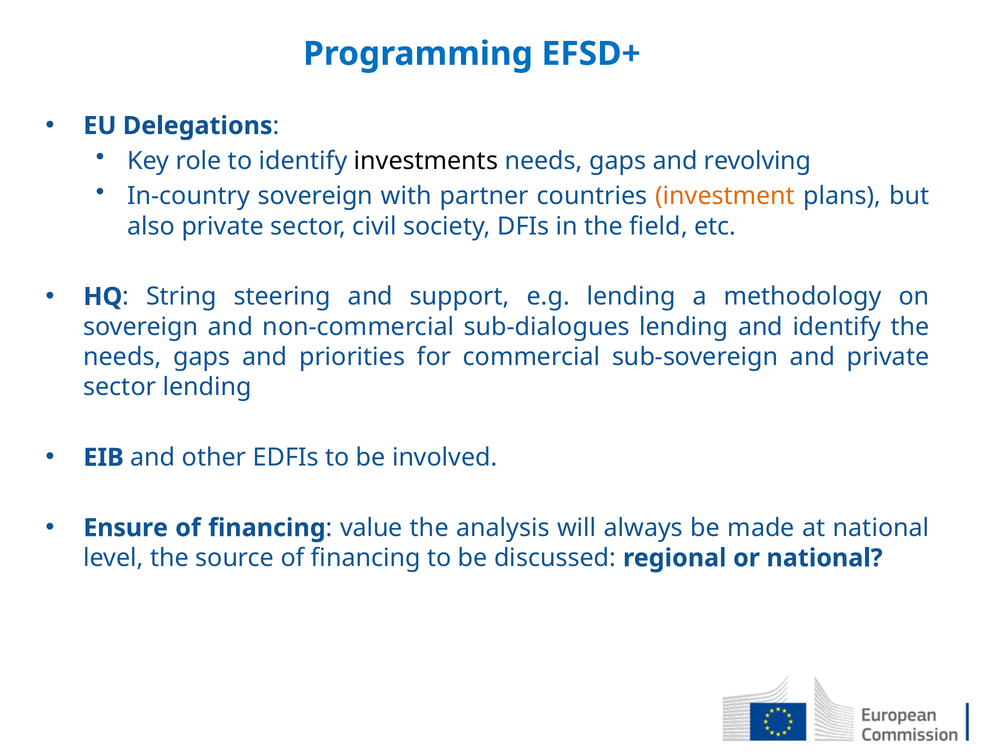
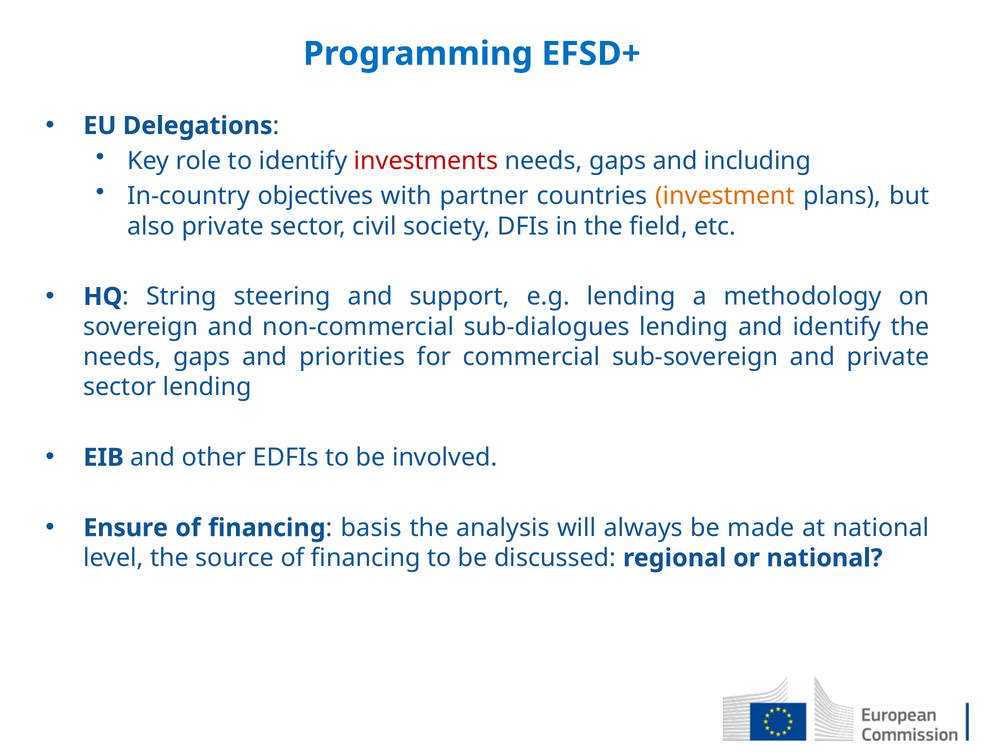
investments colour: black -> red (426, 161)
revolving: revolving -> including (757, 161)
In-country sovereign: sovereign -> objectives (315, 196)
value: value -> basis (371, 528)
